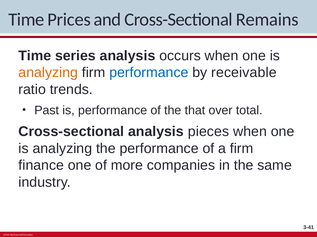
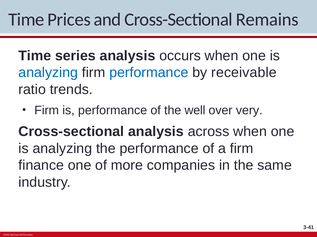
analyzing colour: orange -> blue (48, 73)
Past: Past -> Firm (47, 111)
that: that -> well (195, 111)
total: total -> very (249, 111)
pieces: pieces -> across (209, 132)
